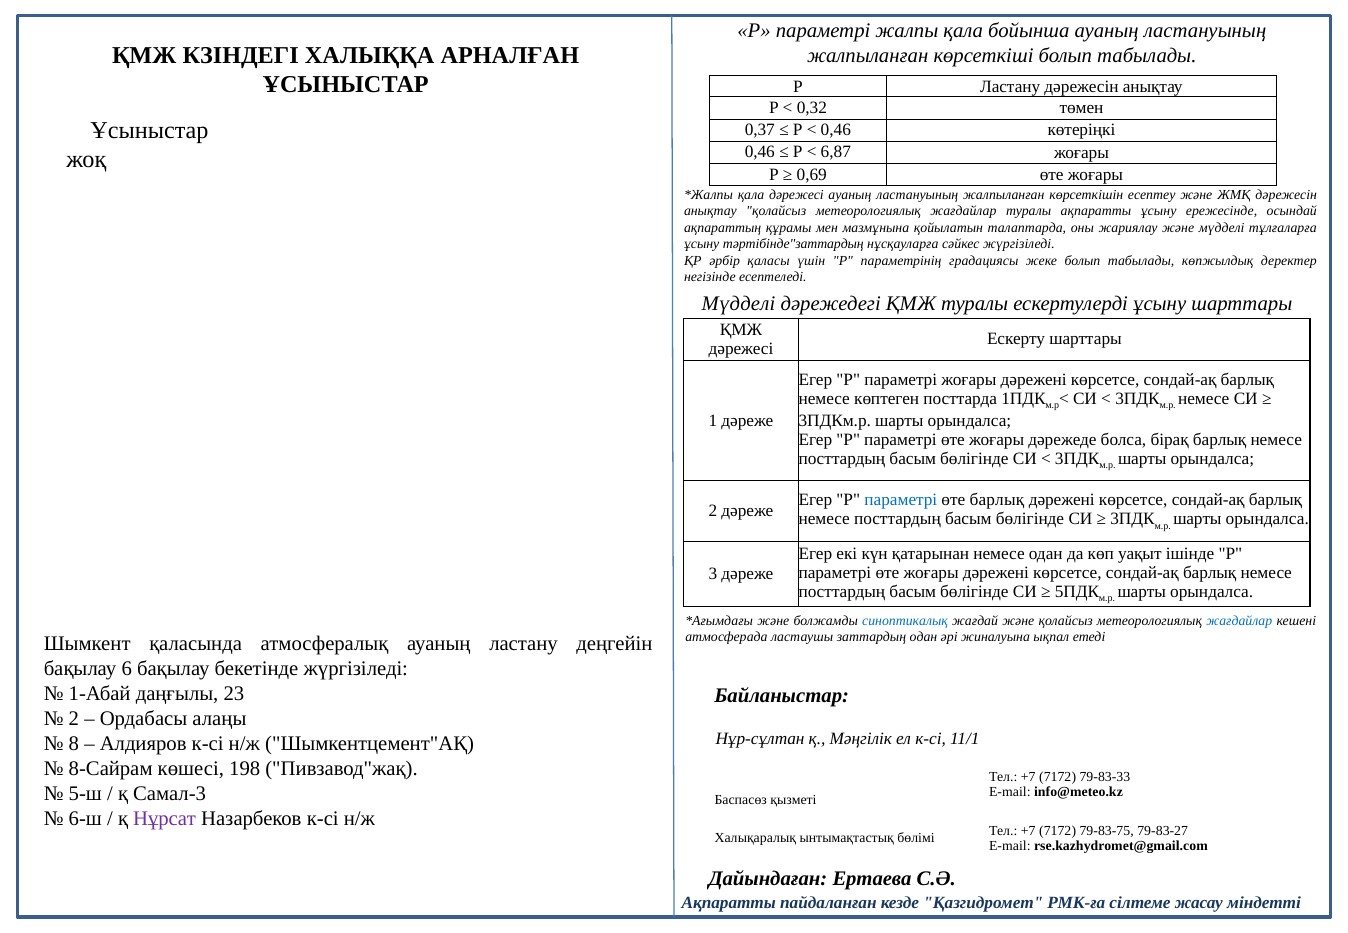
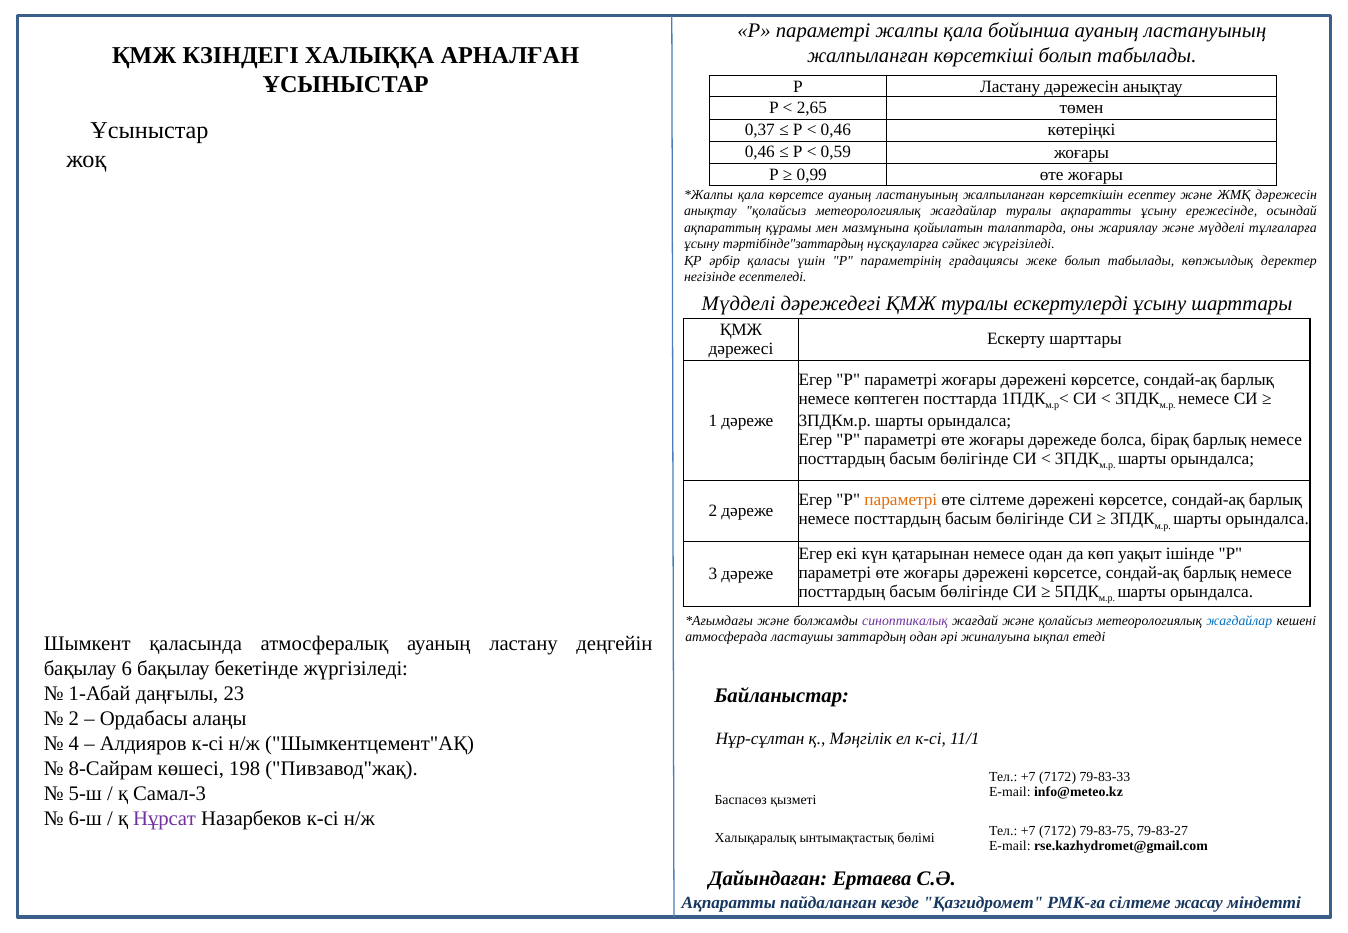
0,32: 0,32 -> 2,65 (812, 108)
6,87: 6,87 -> 0,59 (836, 152)
0,69: 0,69 -> 0,99 (812, 174)
қала дәрежесі: дәрежесі -> көрсетсе (796, 195)
параметрі colour: blue -> orange (901, 500)
өте барлық: барлық -> сілтеме (997, 500)
синоптикалық colour: blue -> purple (905, 621)
8: 8 -> 4 (74, 744)
